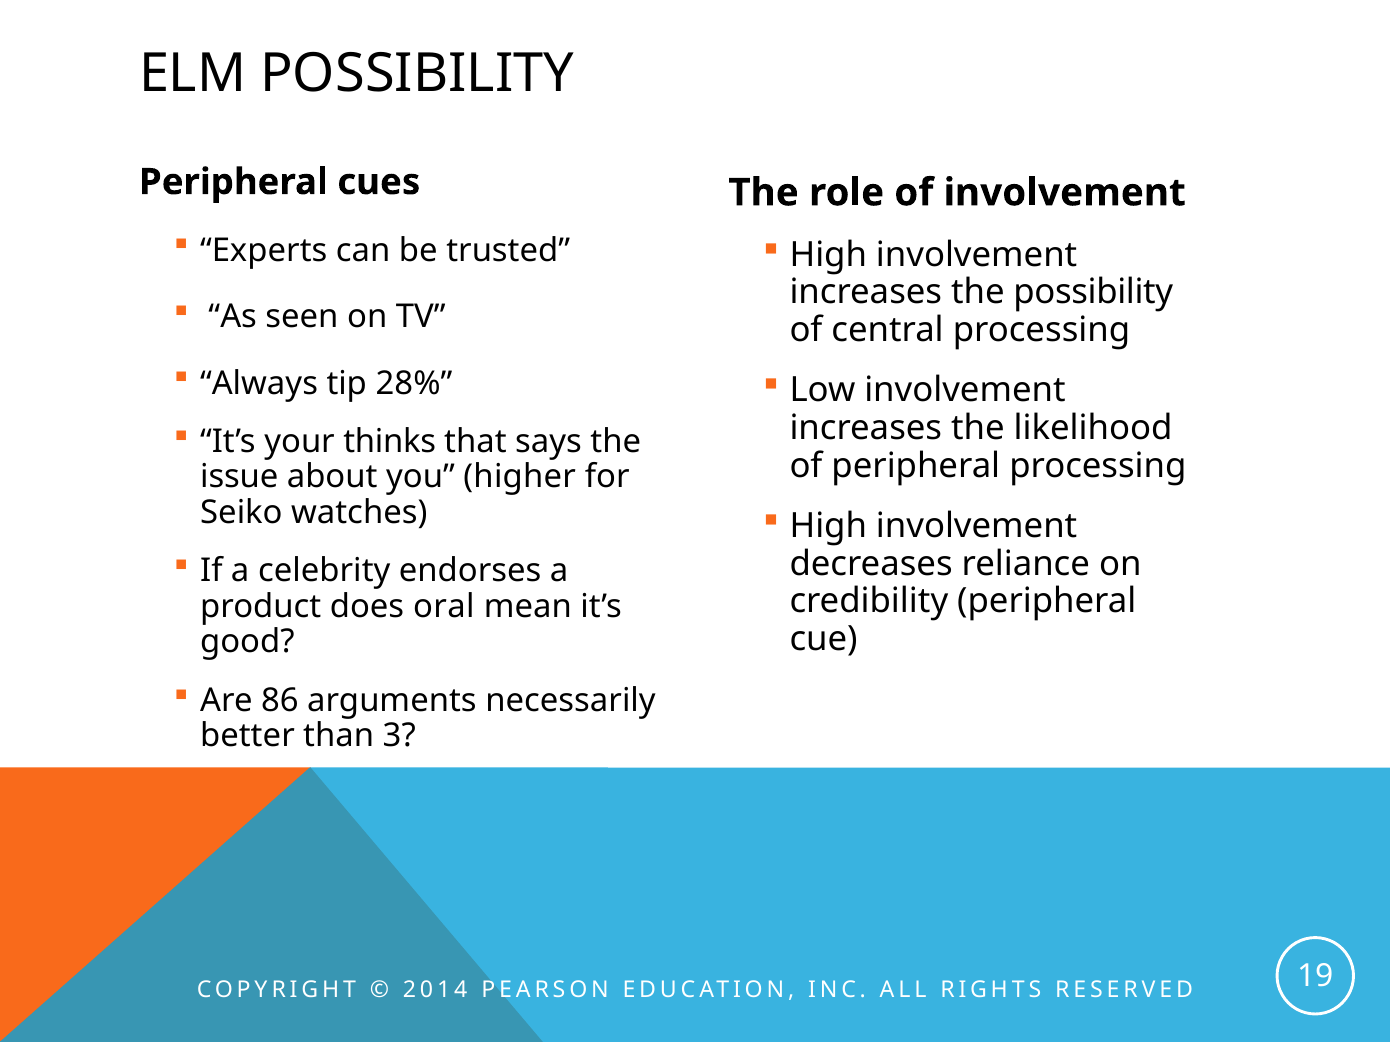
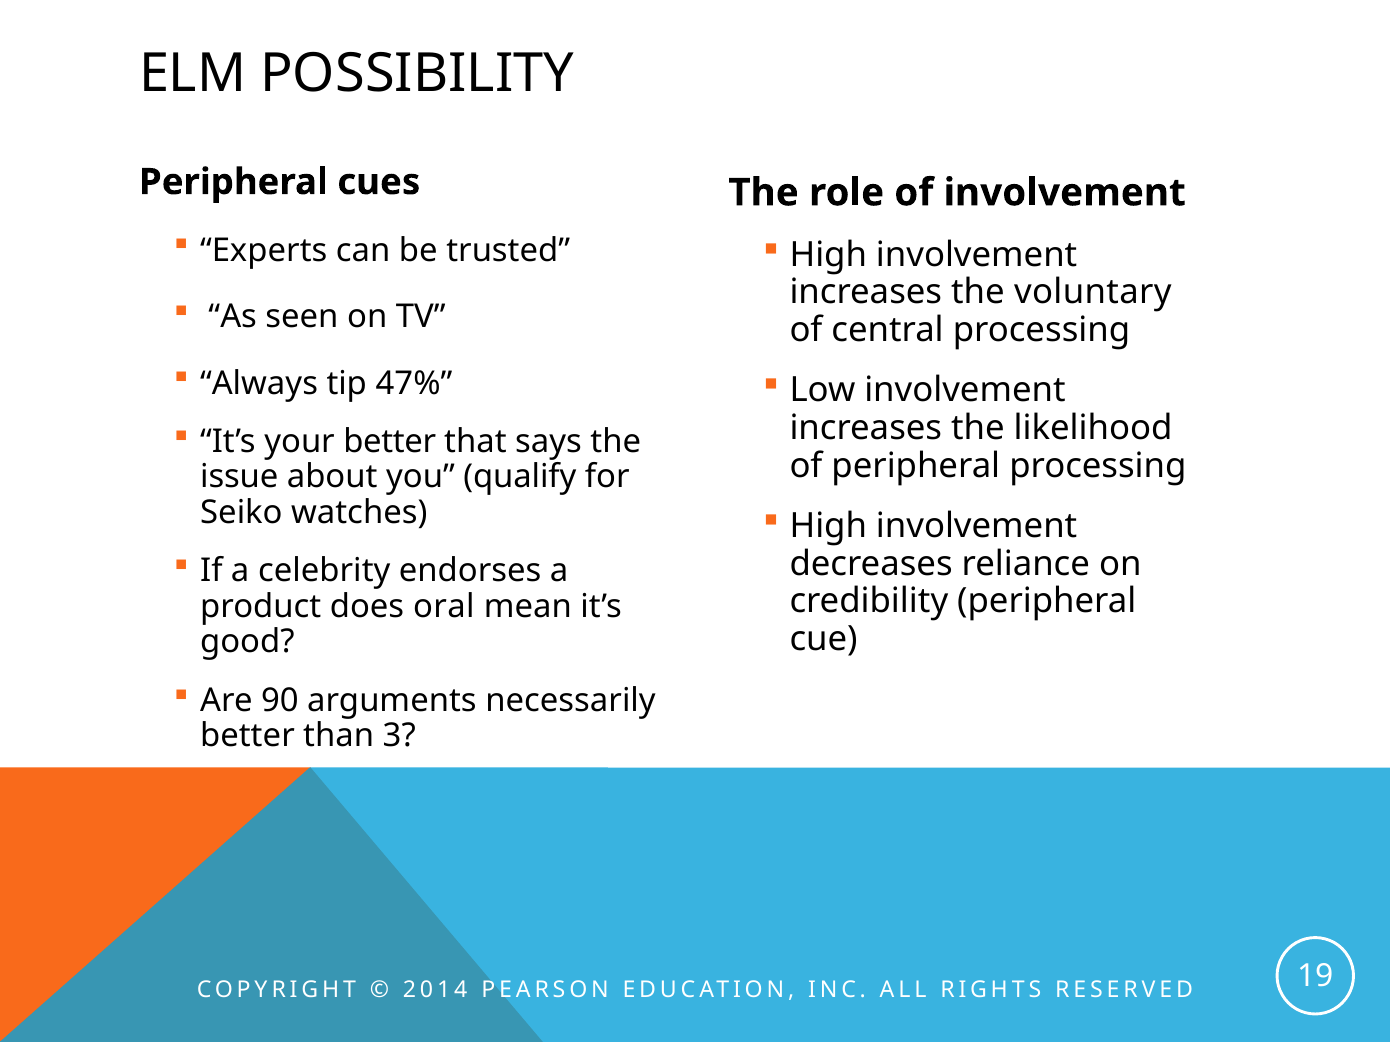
the possibility: possibility -> voluntary (1093, 292)
28%: 28% -> 47% (414, 384)
your thinks: thinks -> better (390, 442)
higher: higher -> qualify (520, 477)
86: 86 -> 90 (280, 701)
